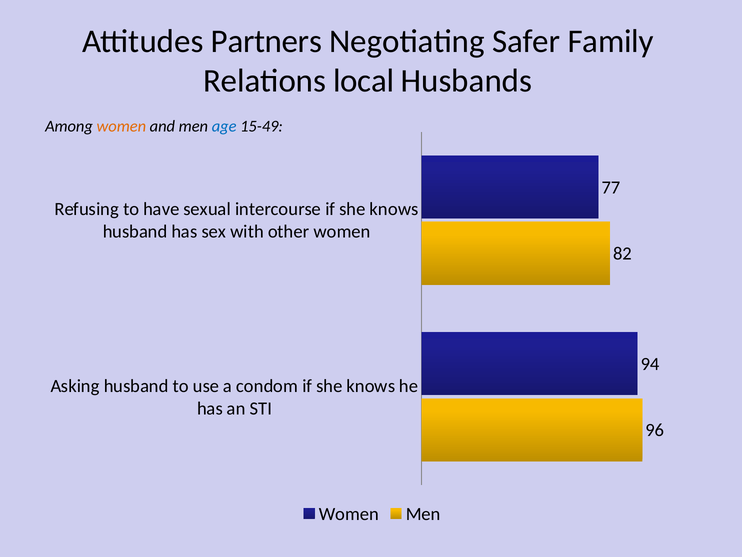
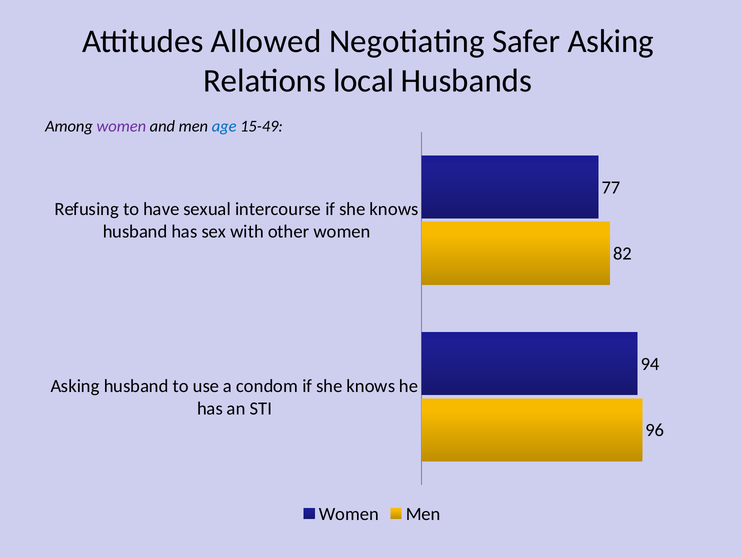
Partners: Partners -> Allowed (266, 41)
Safer Family: Family -> Asking (611, 41)
women colour: orange -> purple (121, 126)
